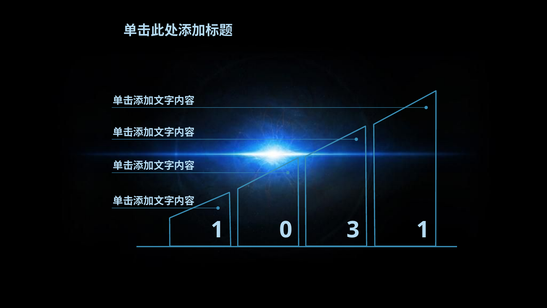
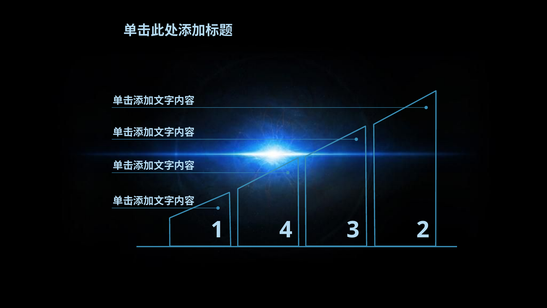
0: 0 -> 4 (286, 230)
3 1: 1 -> 2 (423, 230)
